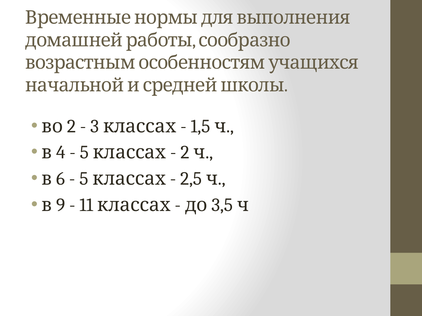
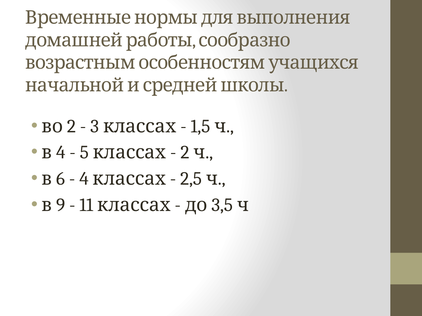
5: 5 -> 4 (84, 179)
